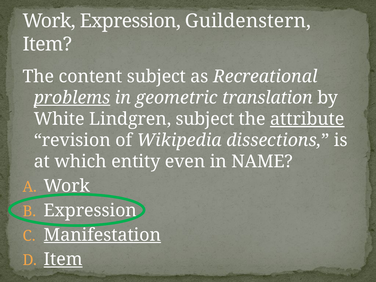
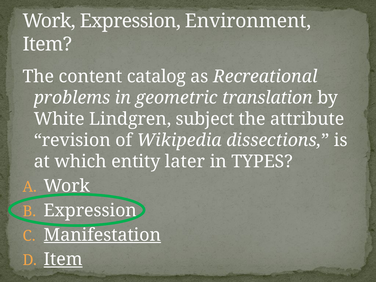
Guildenstern: Guildenstern -> Environment (248, 21)
content subject: subject -> catalog (156, 76)
problems underline: present -> none (72, 98)
attribute underline: present -> none (307, 119)
even: even -> later (185, 162)
NAME: NAME -> TYPES (262, 162)
